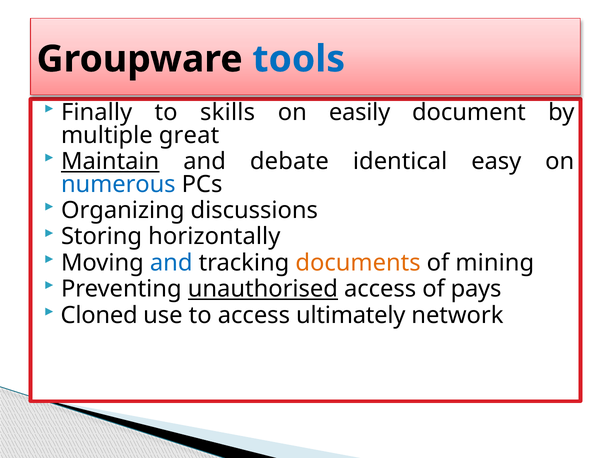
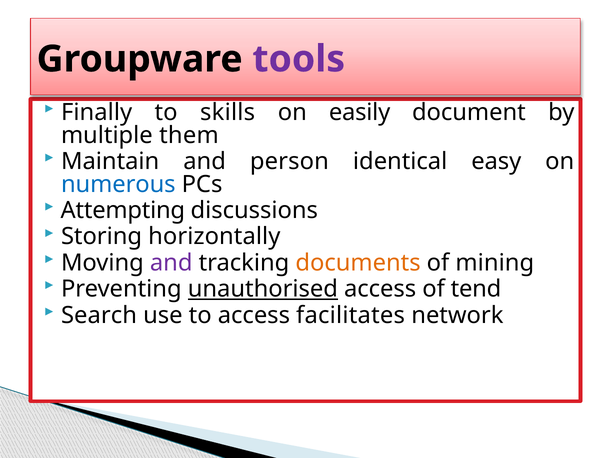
tools colour: blue -> purple (299, 59)
great: great -> them (189, 135)
Maintain underline: present -> none (110, 161)
debate: debate -> person (289, 161)
Organizing: Organizing -> Attempting (123, 211)
and colour: blue -> purple (171, 263)
pays: pays -> tend (476, 289)
Cloned: Cloned -> Search (99, 315)
ultimately: ultimately -> facilitates (351, 315)
